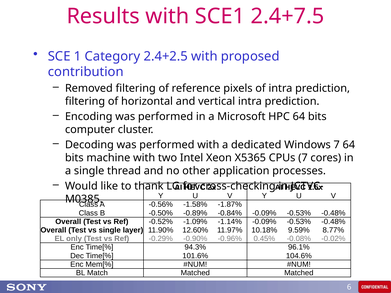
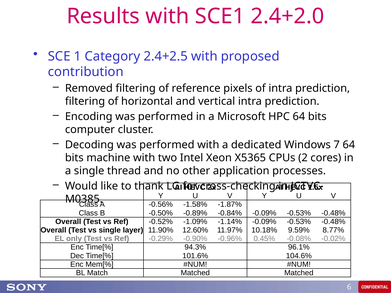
2.4+7.5: 2.4+7.5 -> 2.4+2.0 (288, 16)
CPUs 7: 7 -> 2 (303, 158)
